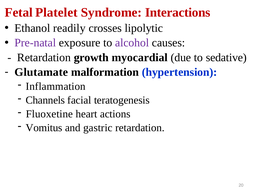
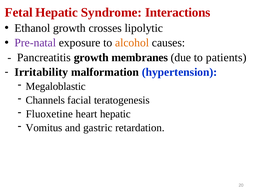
Fetal Platelet: Platelet -> Hepatic (57, 13)
Ethanol readily: readily -> growth (69, 28)
alcohol colour: purple -> orange (132, 43)
Retardation: Retardation -> Pancreatitis (44, 58)
myocardial: myocardial -> membranes (140, 58)
sedative: sedative -> patients (226, 58)
Glutamate: Glutamate -> Irritability (41, 72)
Inflammation: Inflammation -> Megaloblastic (56, 86)
heart actions: actions -> hepatic (115, 114)
